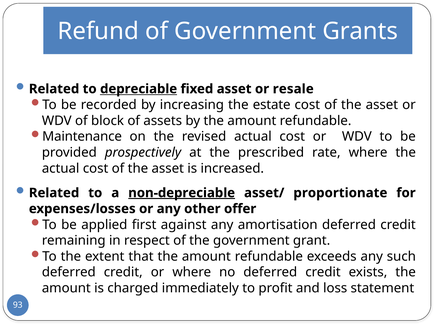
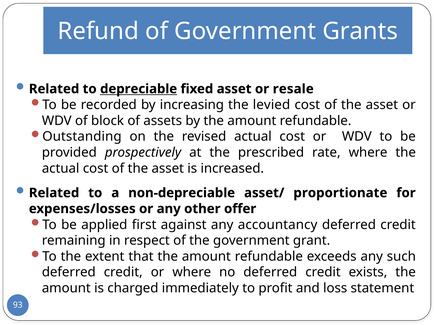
estate: estate -> levied (271, 105)
Maintenance: Maintenance -> Outstanding (82, 137)
non-depreciable underline: present -> none (182, 193)
amortisation: amortisation -> accountancy (278, 225)
